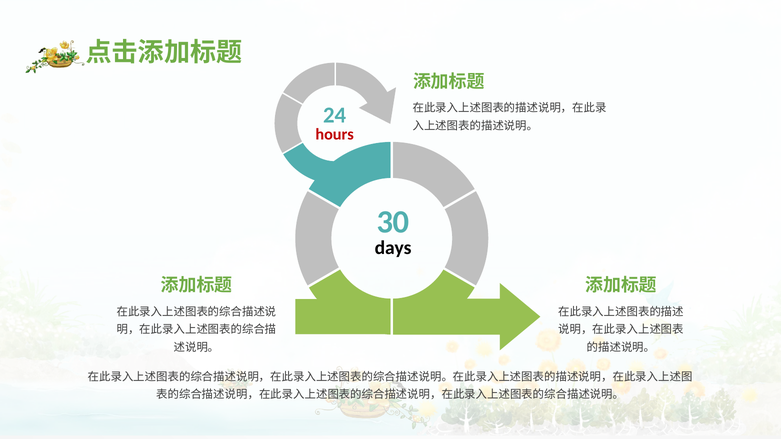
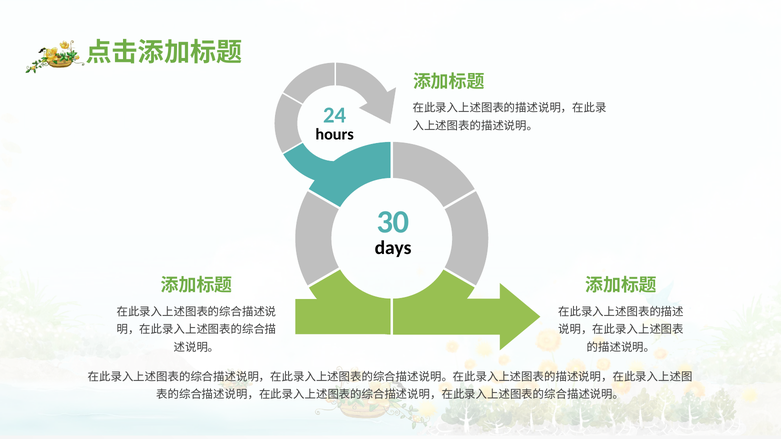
hours colour: red -> black (335, 134)
